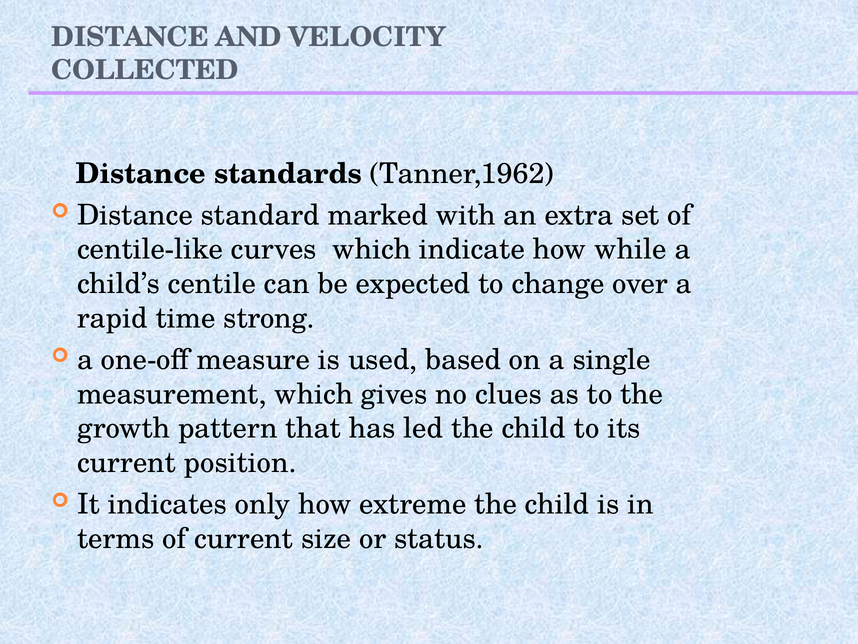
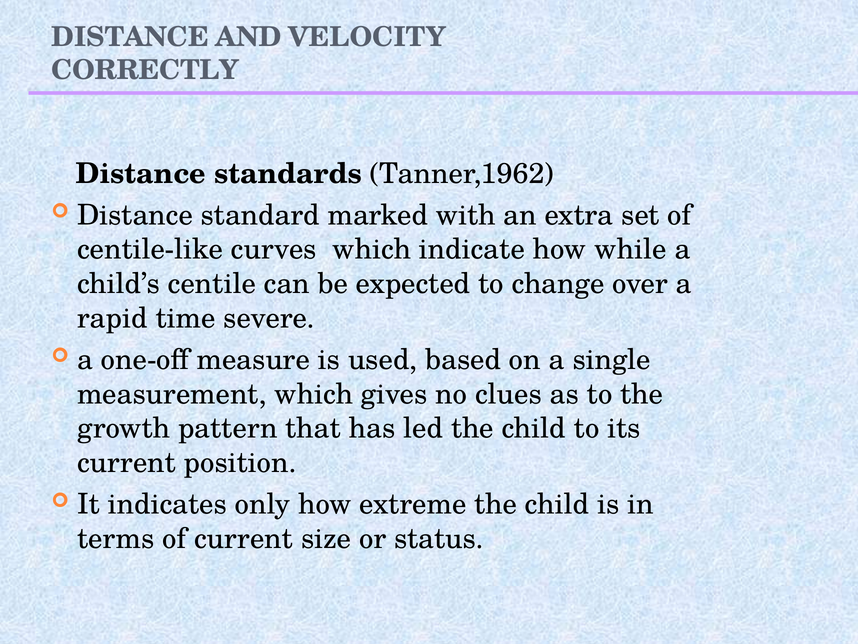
COLLECTED: COLLECTED -> CORRECTLY (145, 70)
strong: strong -> severe (269, 318)
